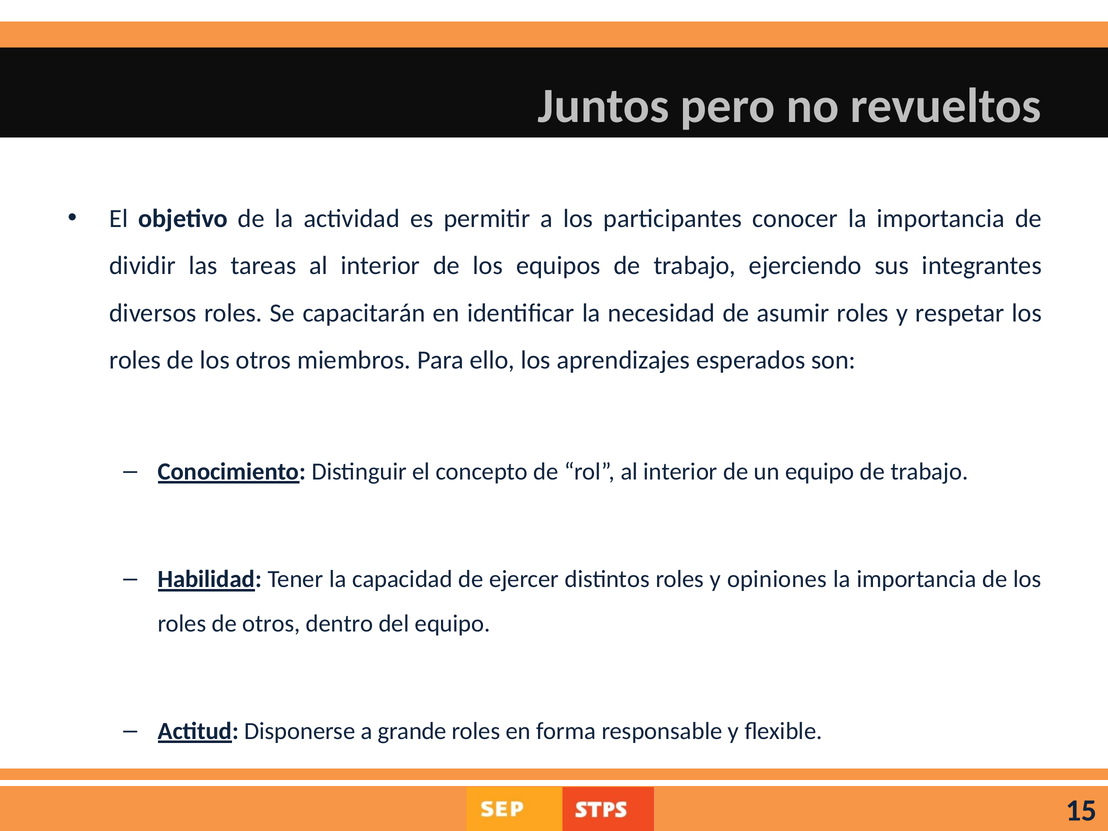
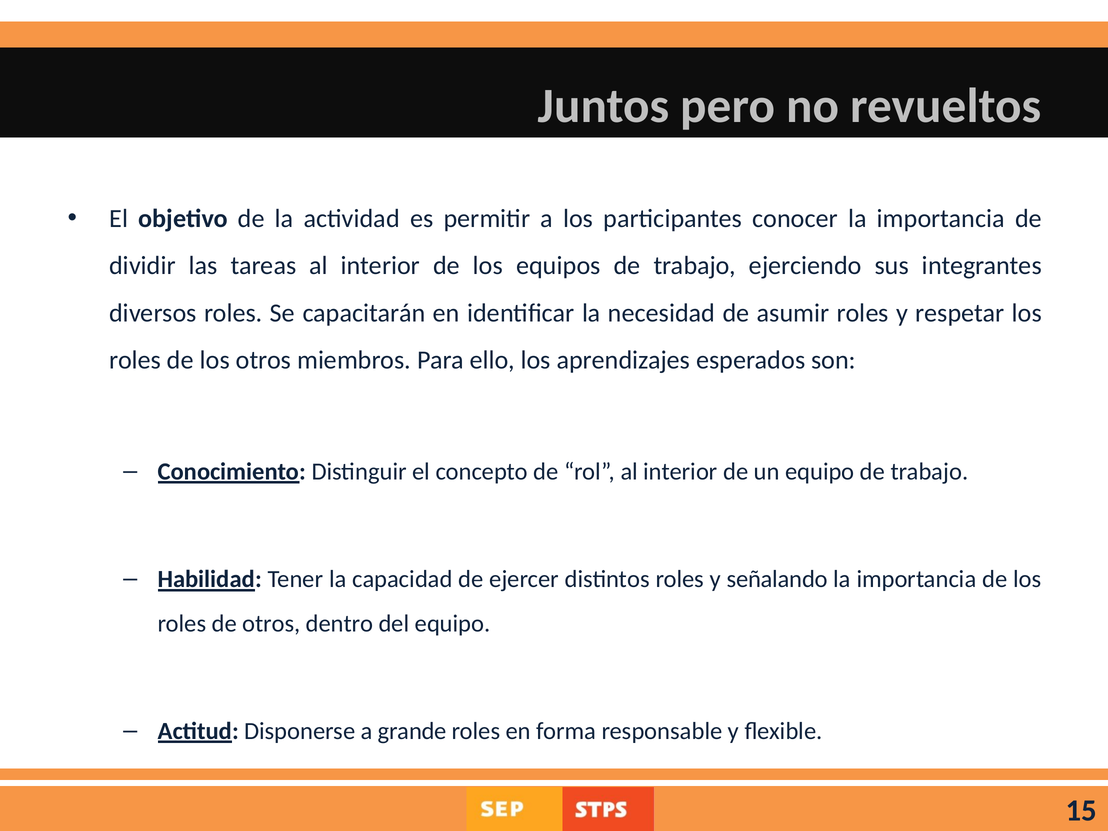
opiniones: opiniones -> señalando (777, 579)
